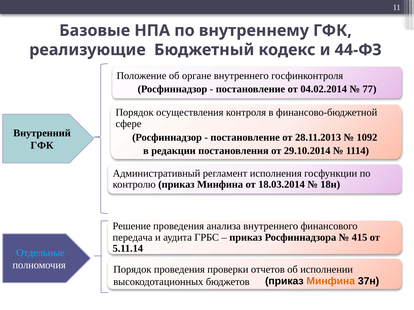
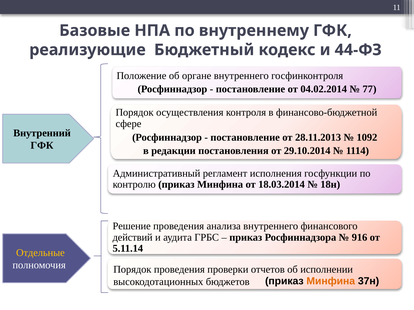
передача: передача -> действий (133, 238)
415: 415 -> 916 (360, 238)
Отдельные colour: light blue -> yellow (40, 253)
